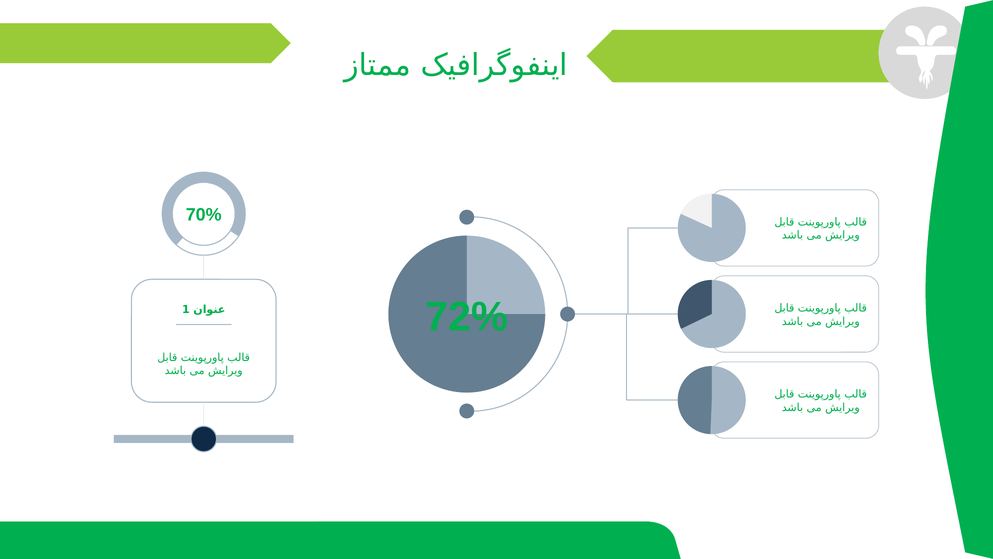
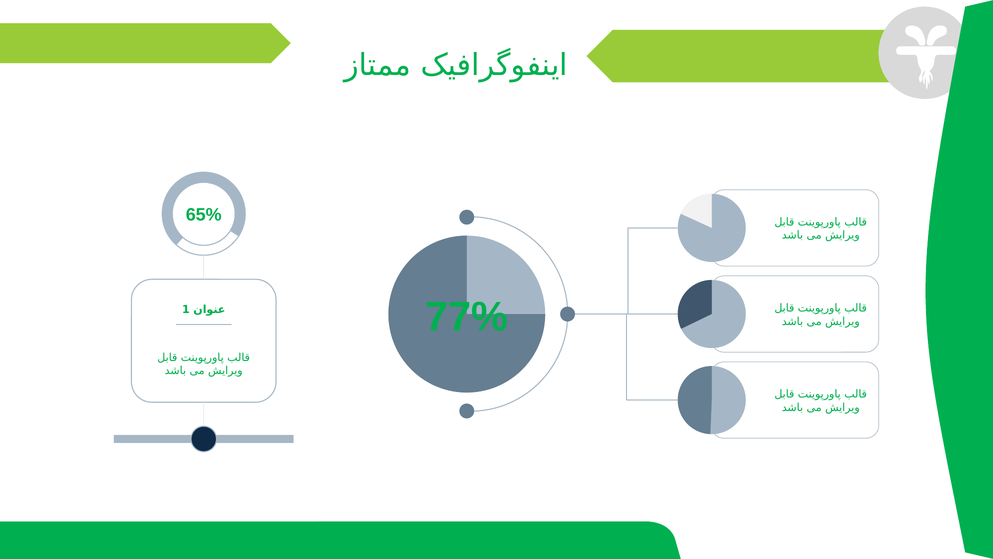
70%: 70% -> 65% (204, 215)
72%: 72% -> 77% (467, 317)
